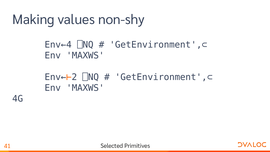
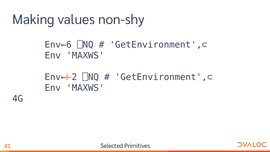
Env←4: Env←4 -> Env←6 (58, 45)
